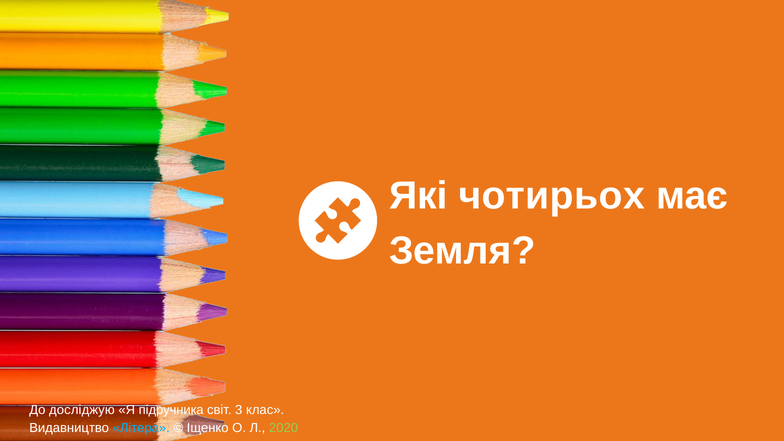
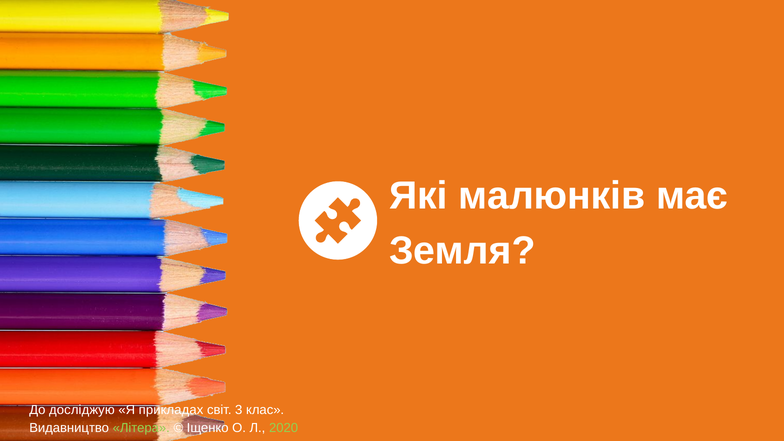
чотирьох: чотирьох -> малюнків (552, 196)
підручника: підручника -> прикладах (171, 410)
Літера colour: light blue -> light green (141, 428)
